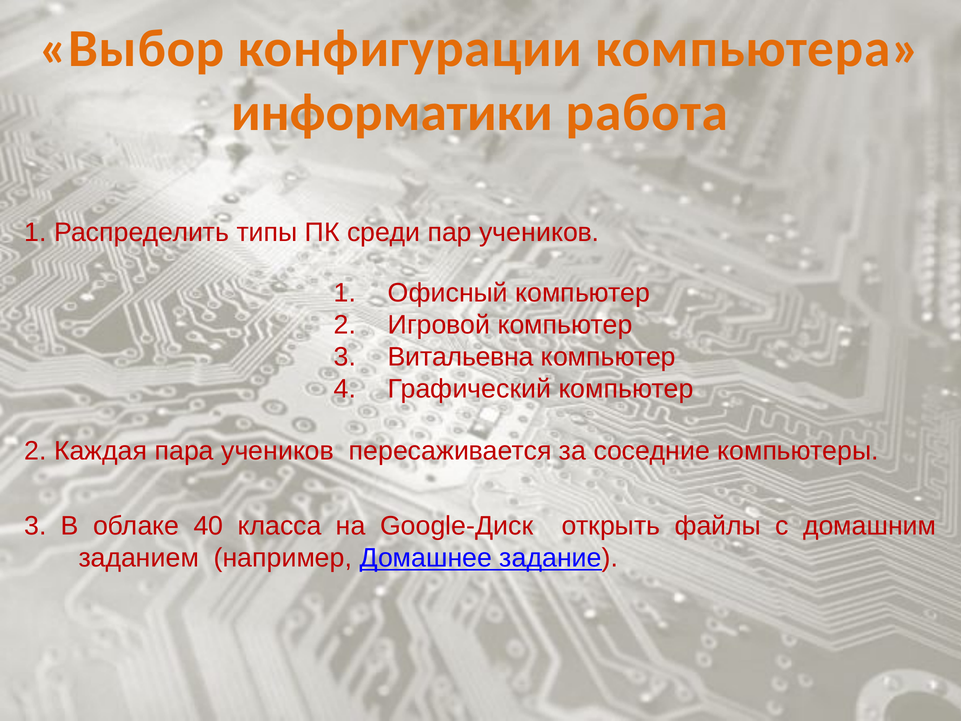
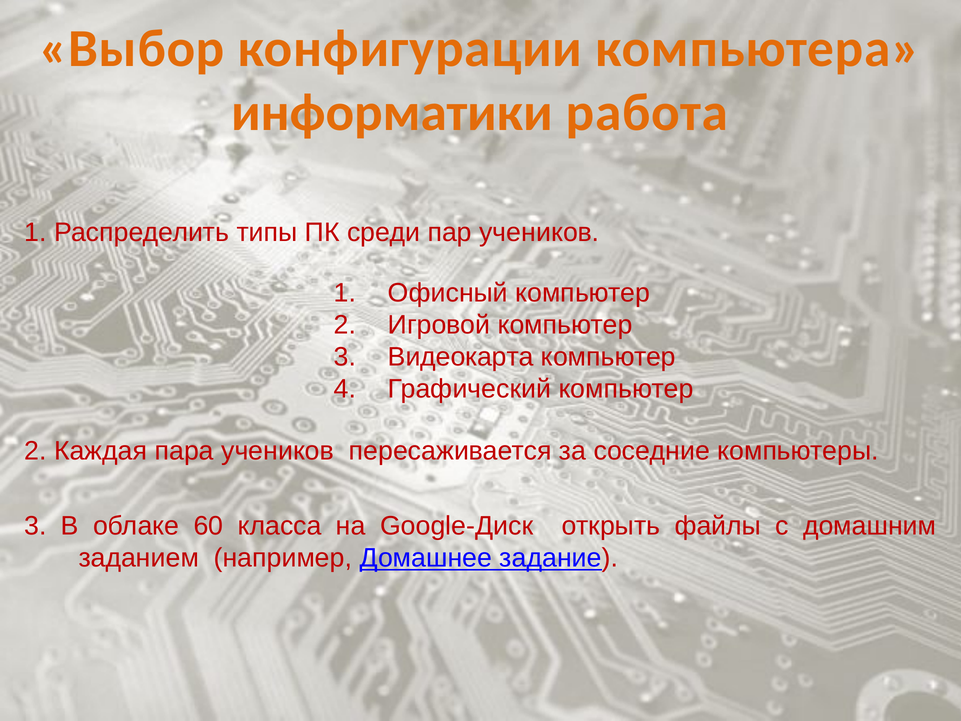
Витальевна: Витальевна -> Видеокарта (461, 357)
40: 40 -> 60 (208, 526)
